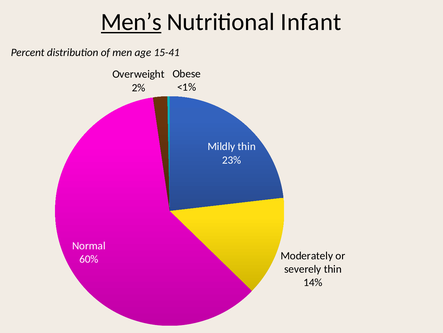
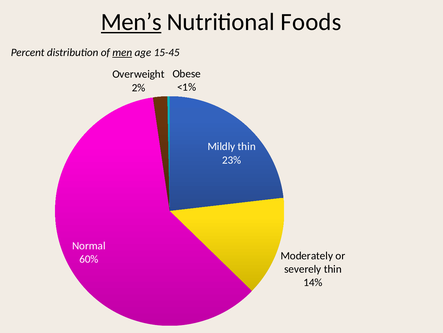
Infant: Infant -> Foods (311, 22)
men underline: none -> present (122, 52)
15-41: 15-41 -> 15-45 (167, 52)
